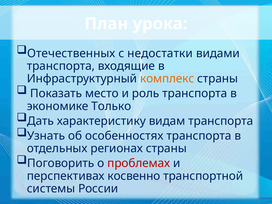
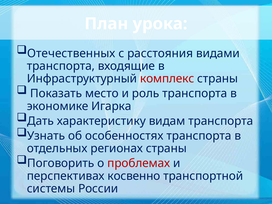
недостатки: недостатки -> расстояния (160, 53)
комплекс colour: orange -> red (167, 79)
Только: Только -> Игарка (111, 106)
